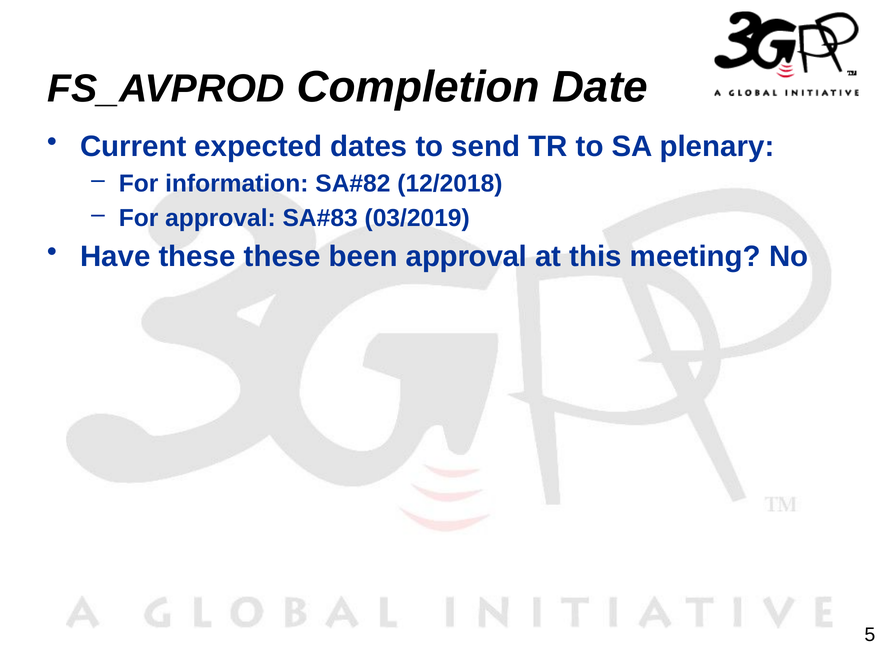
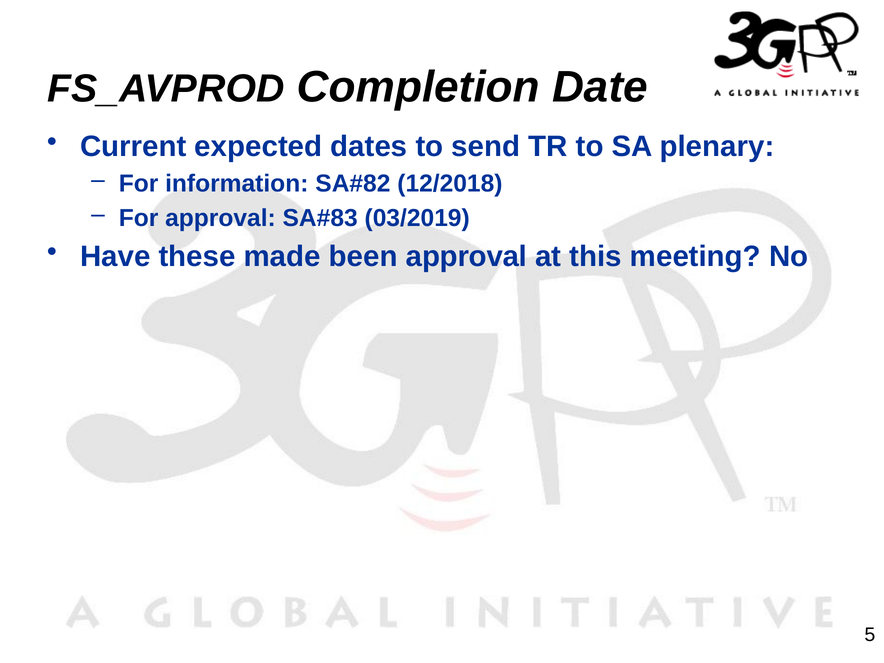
these these: these -> made (282, 257)
